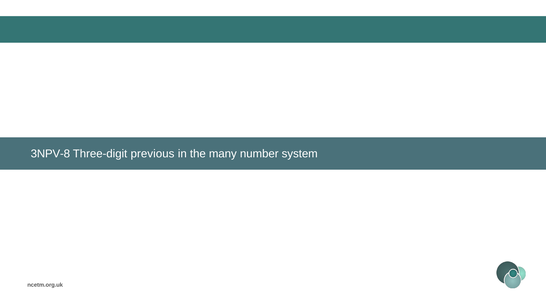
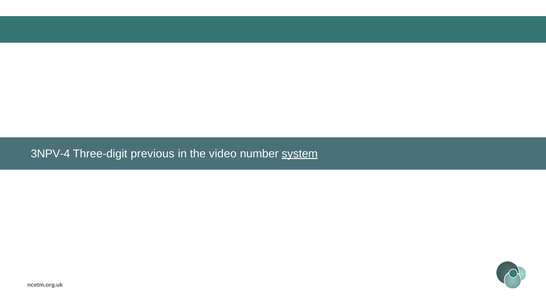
3NPV-8: 3NPV-8 -> 3NPV-4 (50, 154)
many: many -> video (223, 154)
system underline: none -> present (300, 154)
